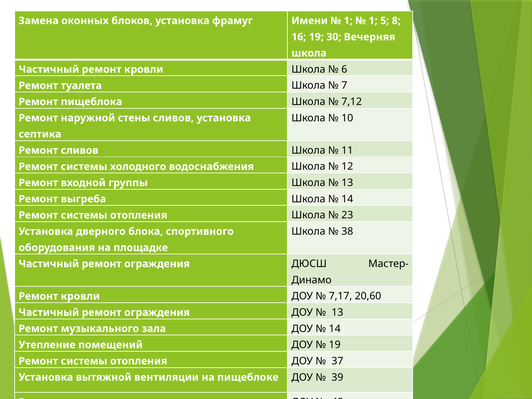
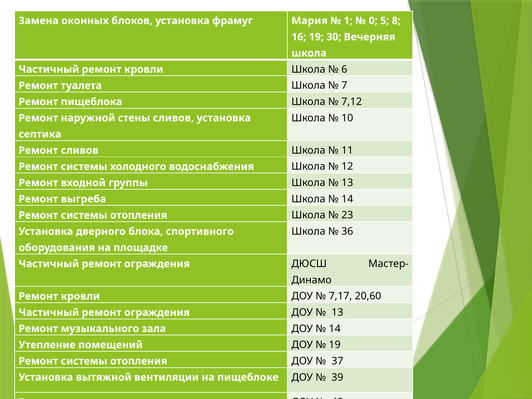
Имени: Имени -> Мария (310, 21)
1: 1 -> 0 (373, 21)
38: 38 -> 36 (347, 231)
